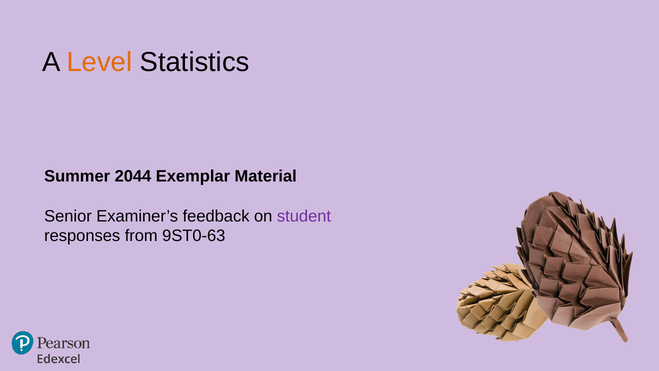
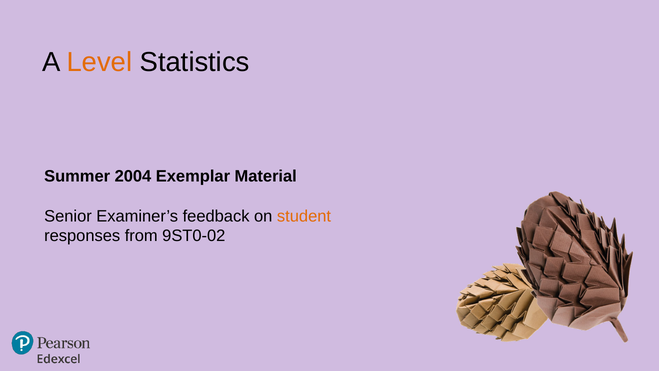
2044: 2044 -> 2004 (133, 176)
student colour: purple -> orange (304, 216)
9ST0-63: 9ST0-63 -> 9ST0-02 (194, 236)
